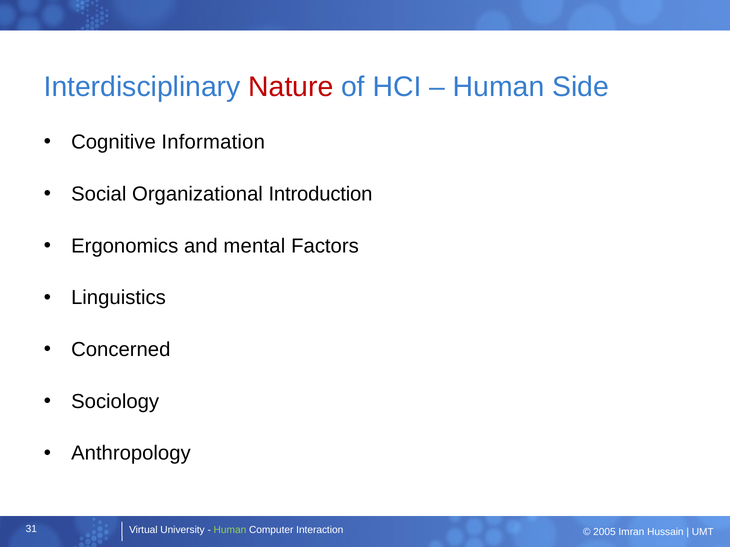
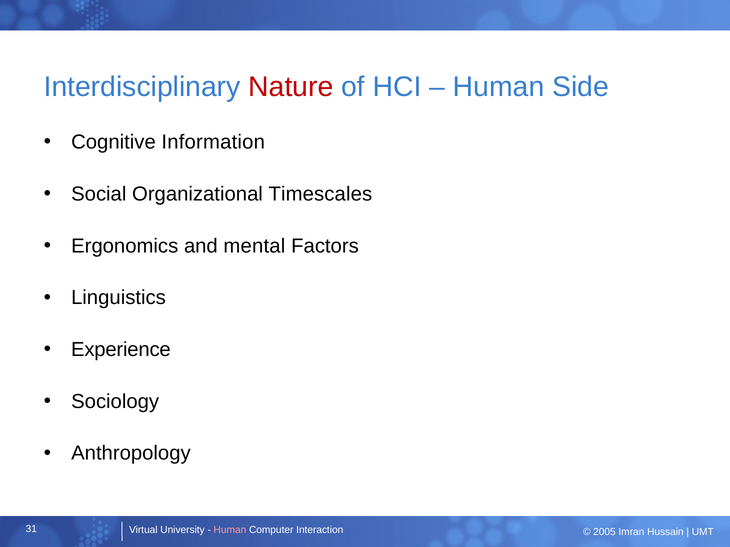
Introduction: Introduction -> Timescales (320, 194)
Concerned: Concerned -> Experience (121, 350)
Human colour: light green -> pink (230, 530)
